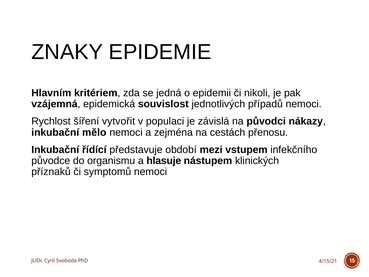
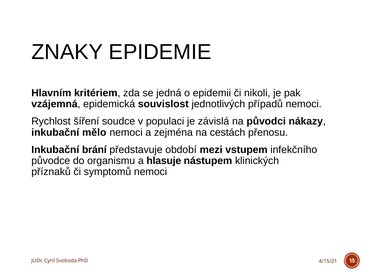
vytvořit: vytvořit -> soudce (119, 121)
řídící: řídící -> brání (94, 150)
